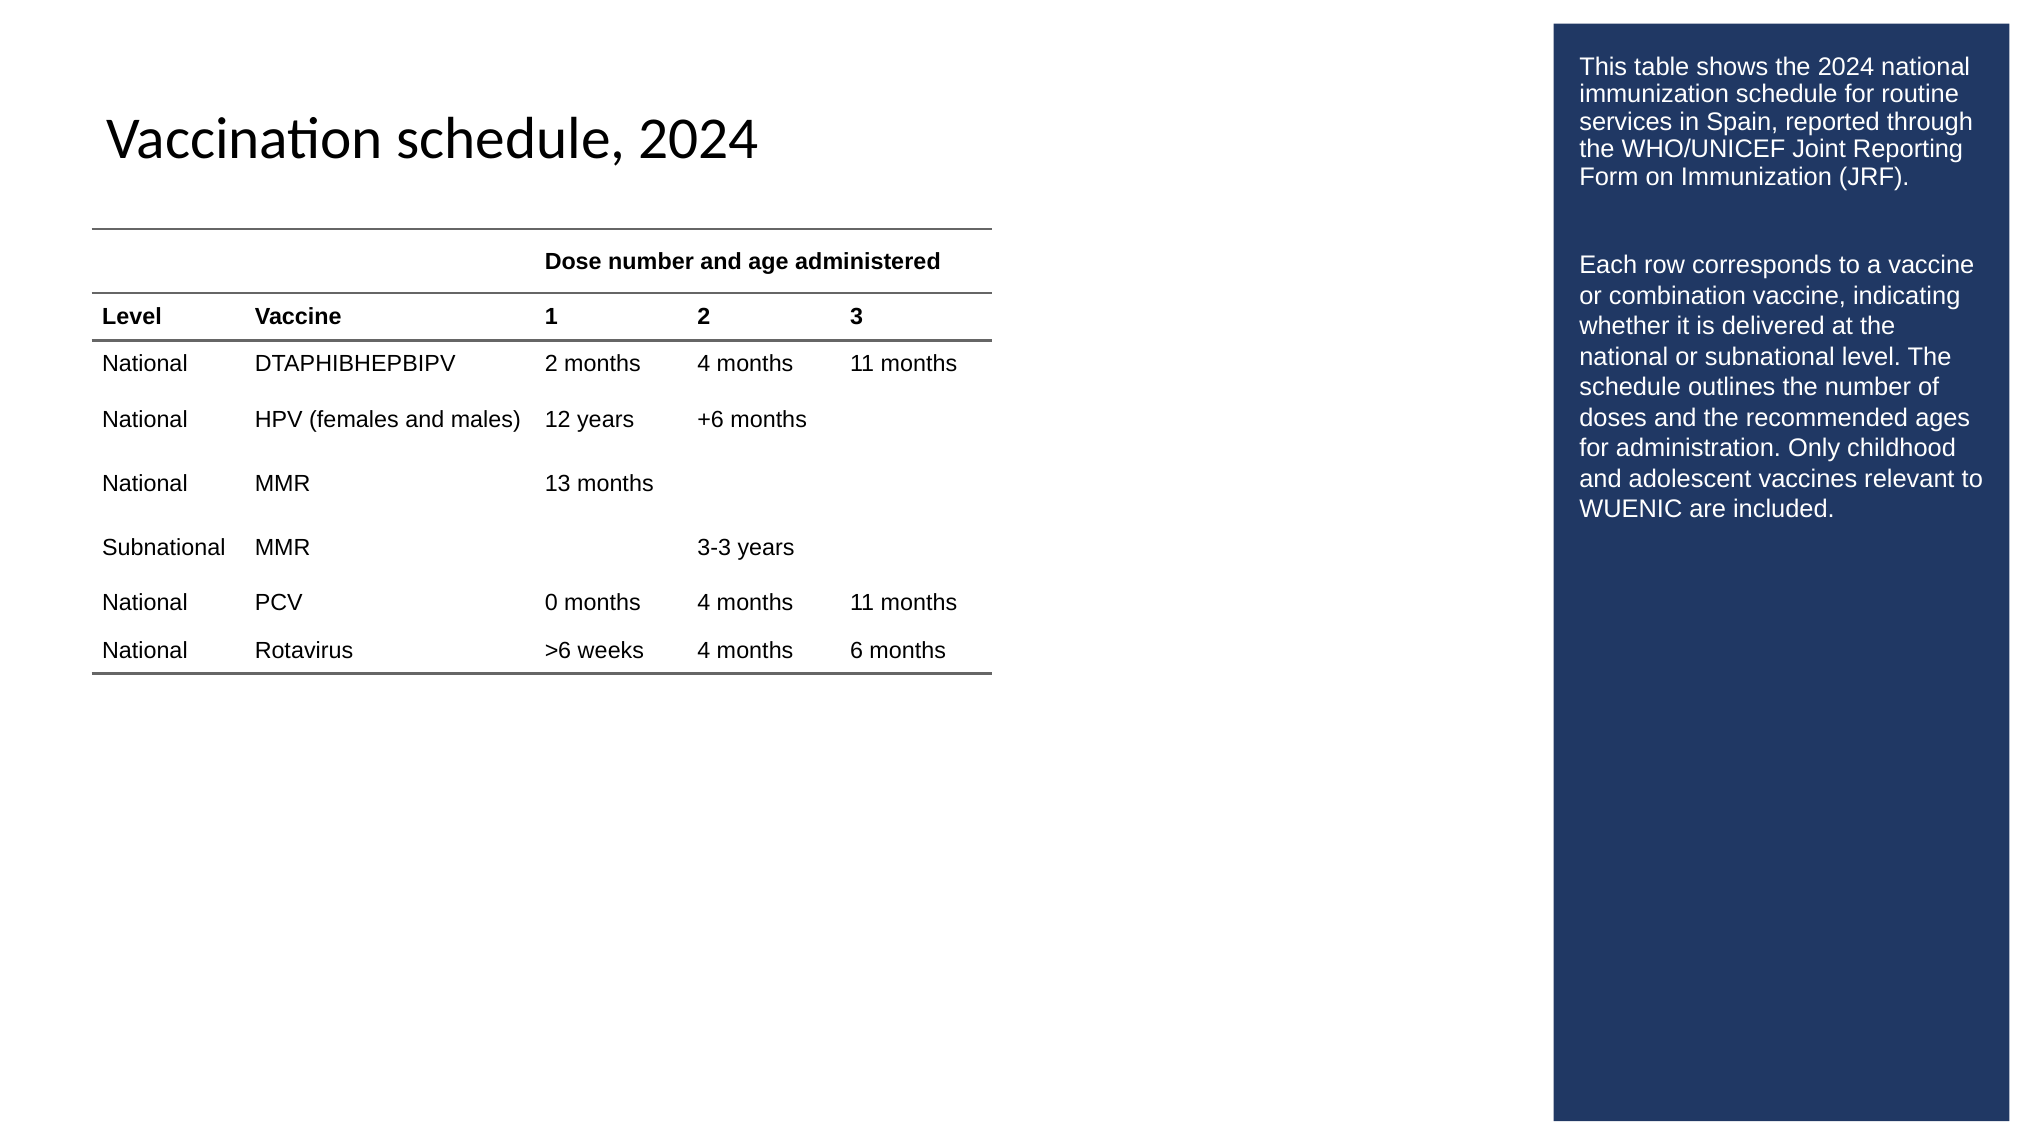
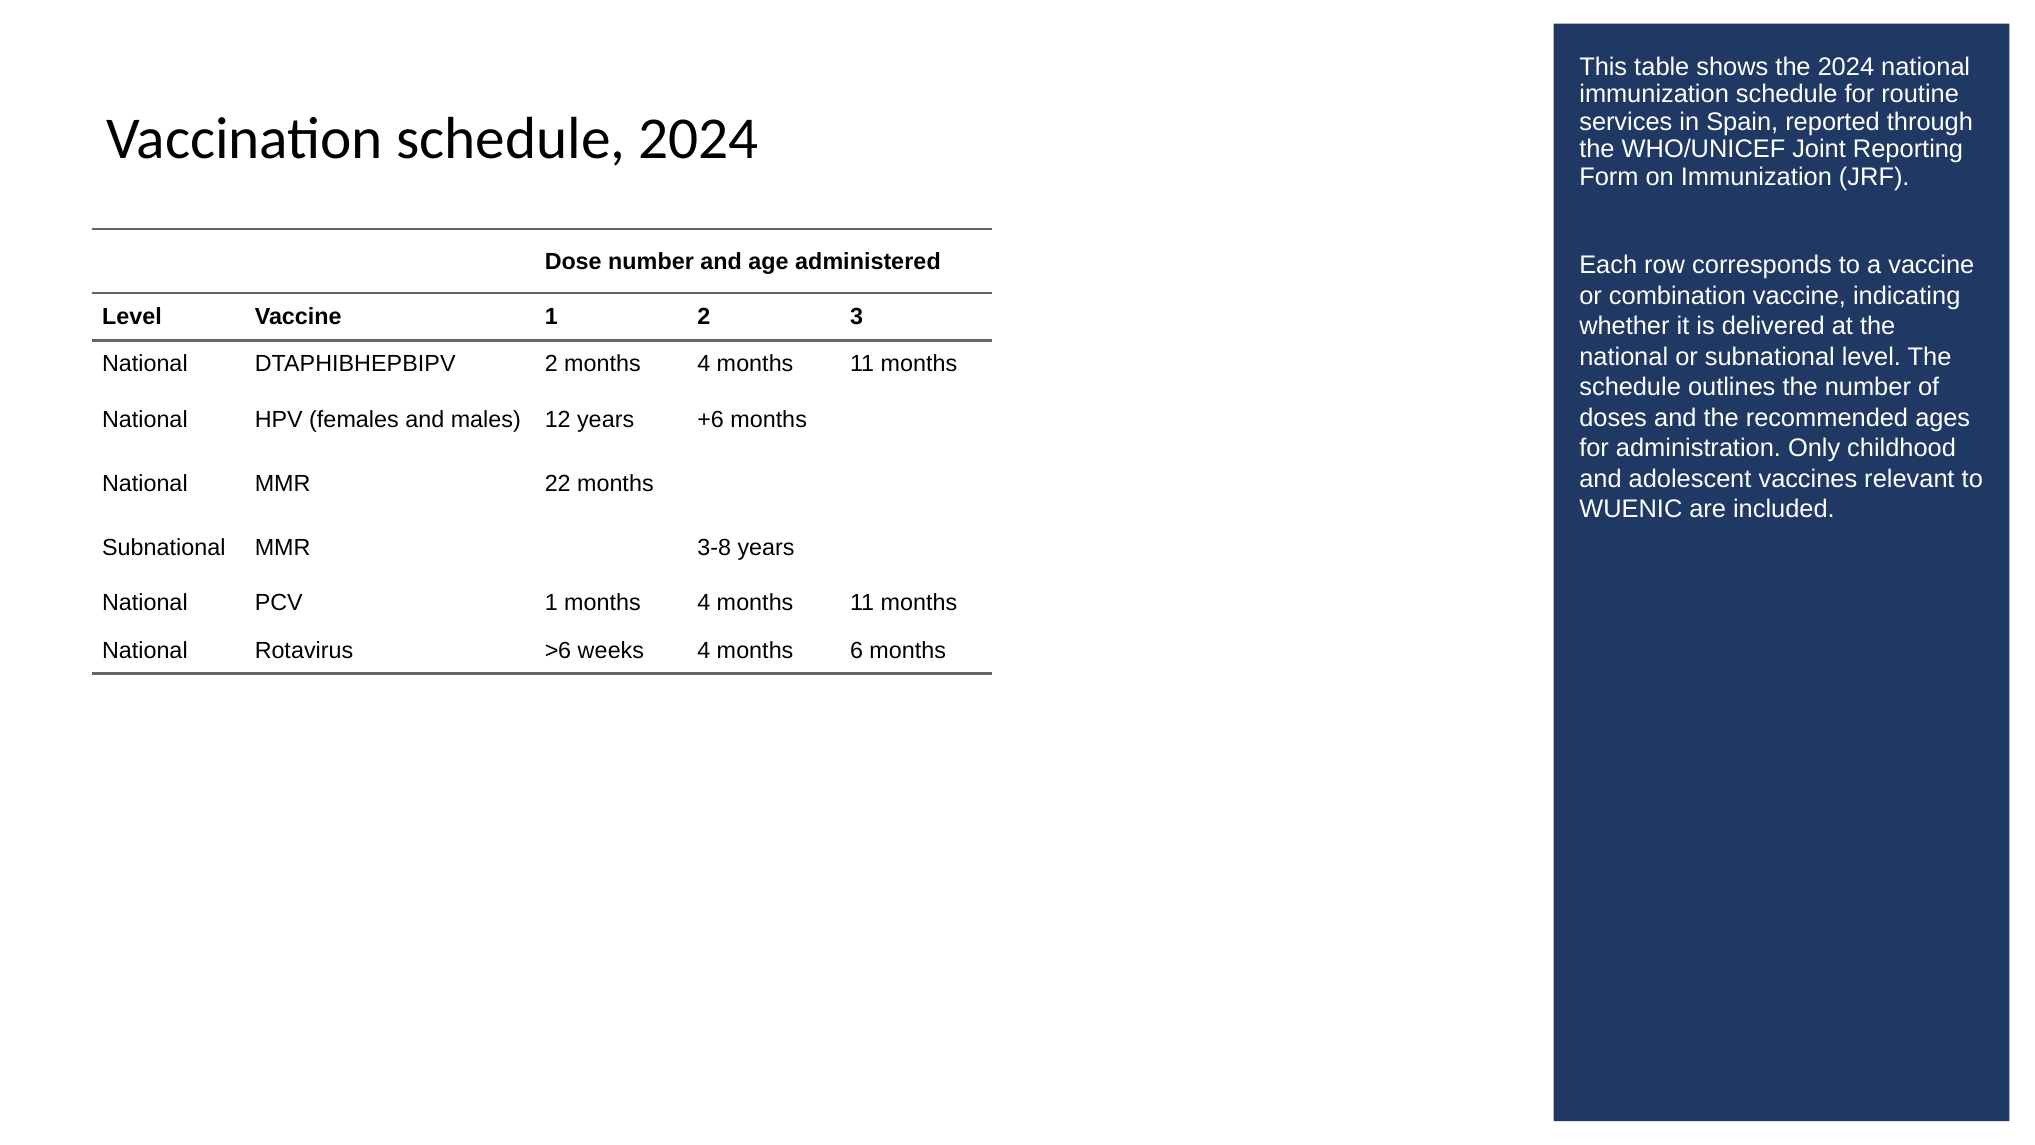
13: 13 -> 22 (558, 484)
3-3: 3-3 -> 3-8 (714, 547)
PCV 0: 0 -> 1 (551, 603)
